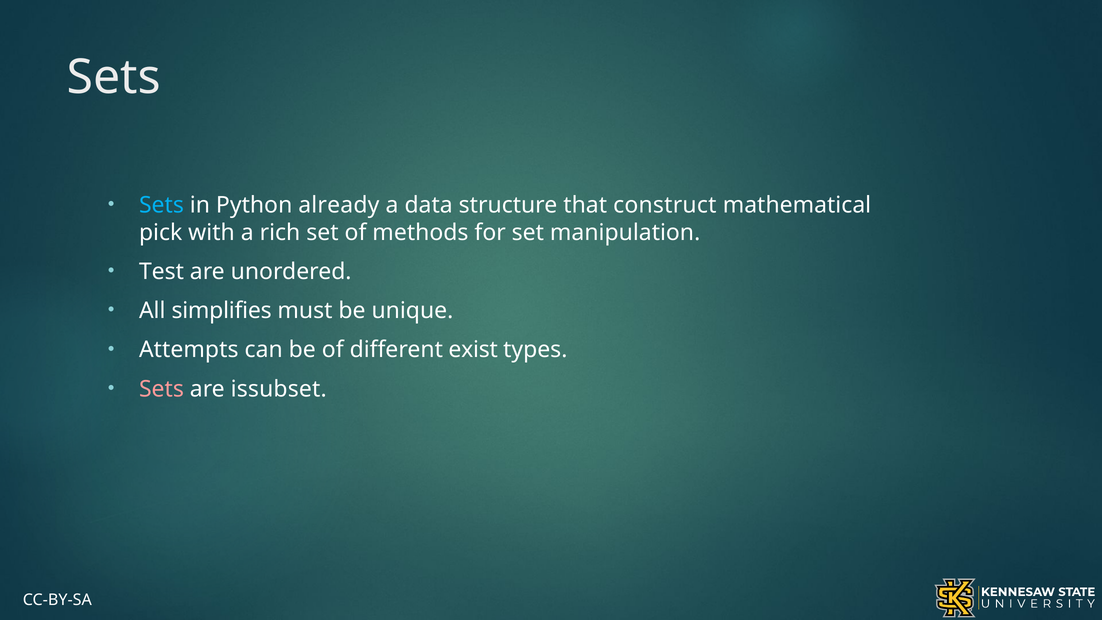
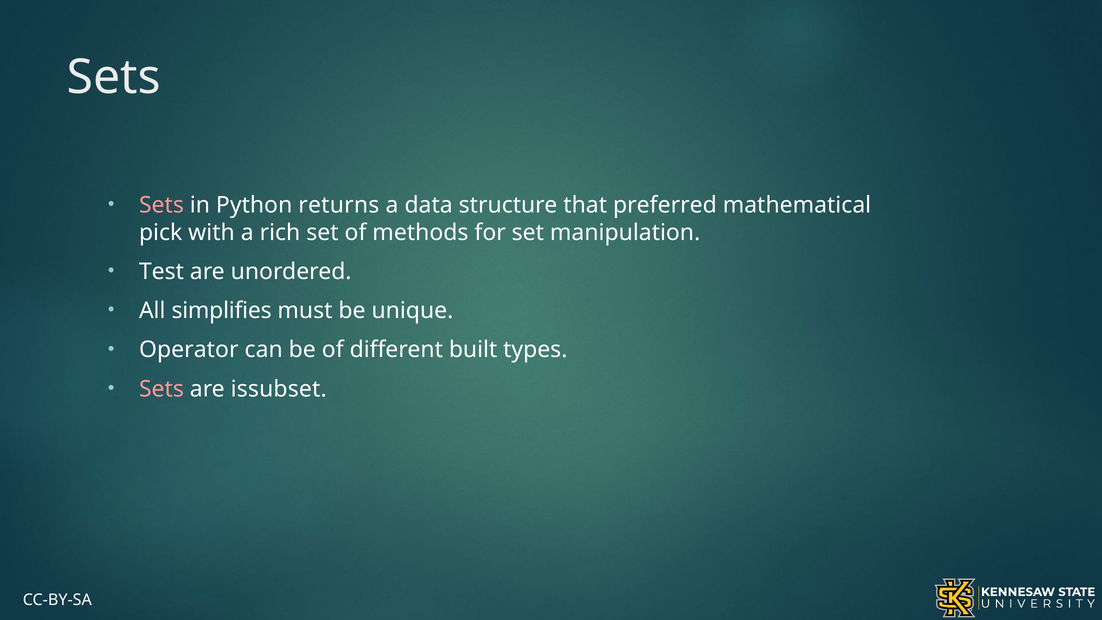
Sets colour: light blue -> pink (161, 205)
already: already -> returns (339, 205)
construct: construct -> preferred (665, 205)
Attempts: Attempts -> Operator (189, 350)
exist: exist -> built (473, 350)
